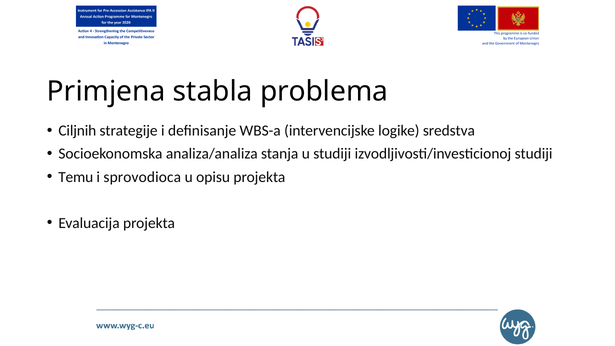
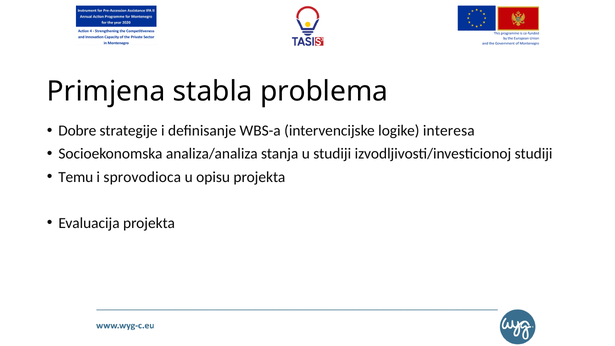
Ciljnih: Ciljnih -> Dobre (77, 131)
sredstva: sredstva -> interesa (449, 131)
